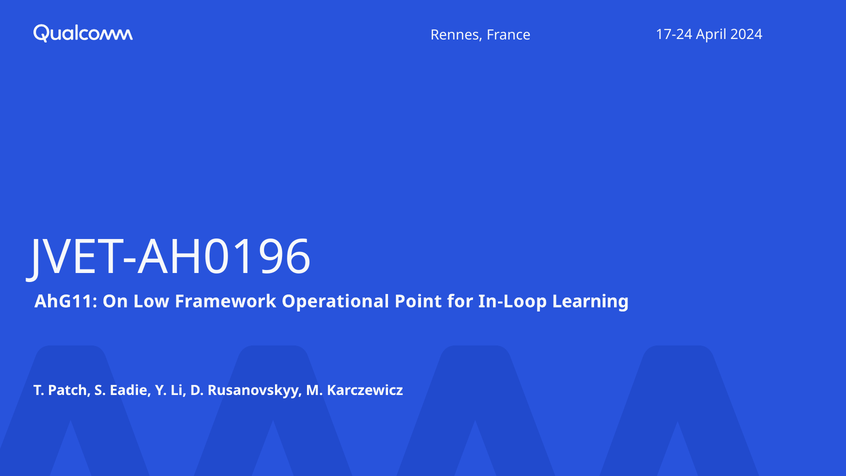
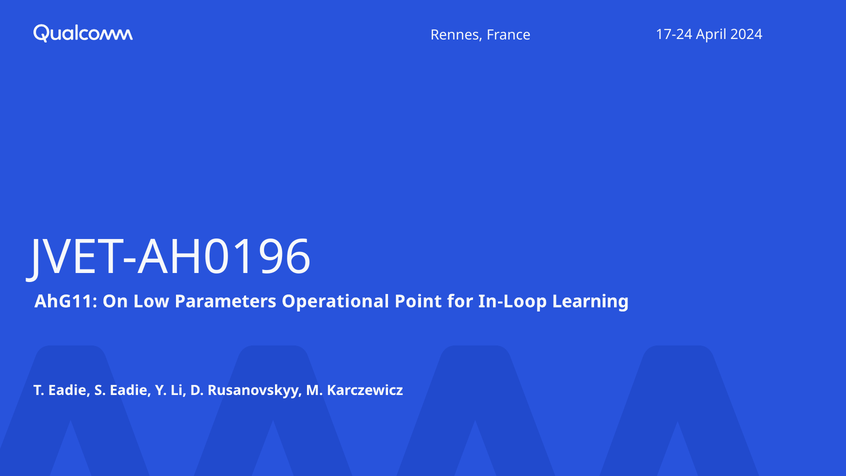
Framework: Framework -> Parameters (226, 301)
T Patch: Patch -> Eadie (69, 390)
